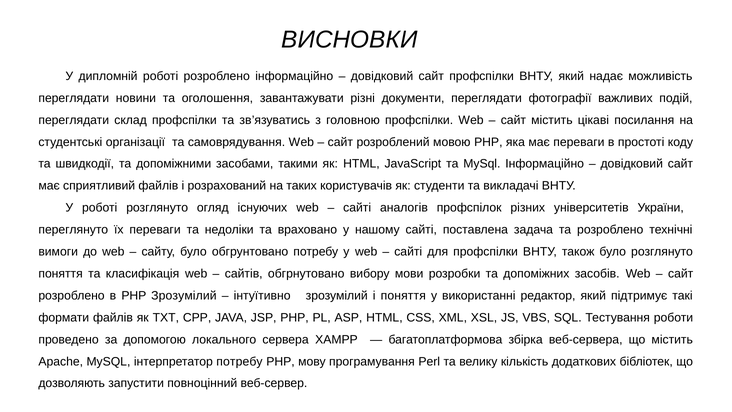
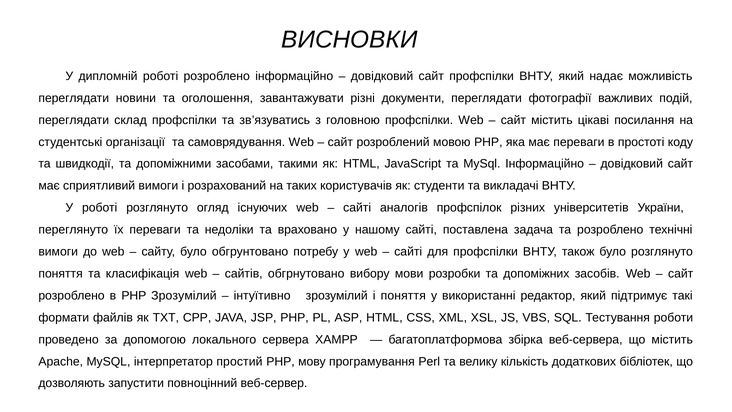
сприятливий файлів: файлів -> вимоги (158, 186)
інтерпретатор потребу: потребу -> простий (239, 361)
